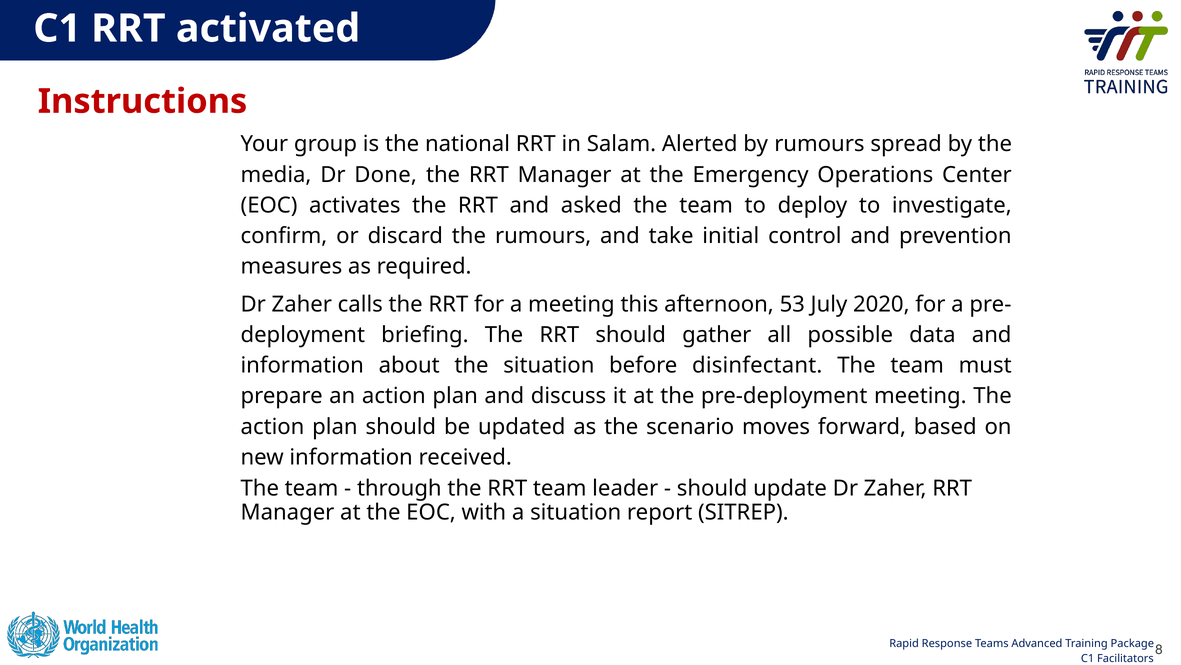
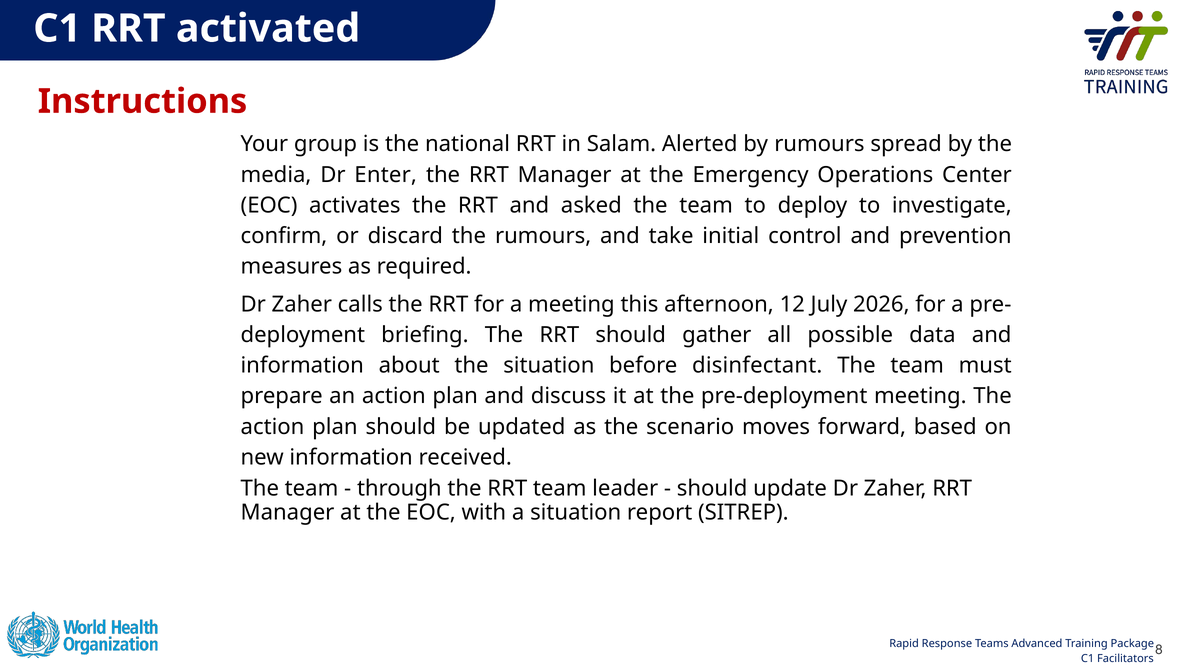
Done: Done -> Enter (386, 175)
53: 53 -> 12 (792, 304)
2020: 2020 -> 2026 (881, 304)
